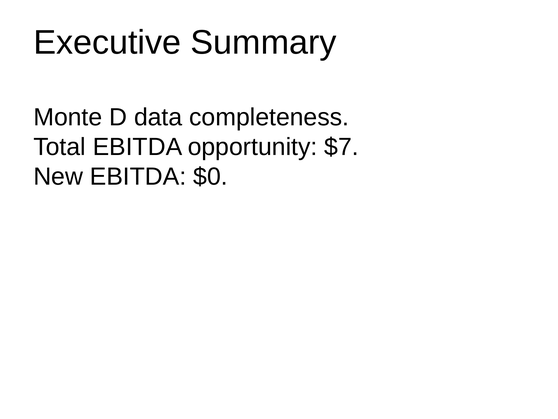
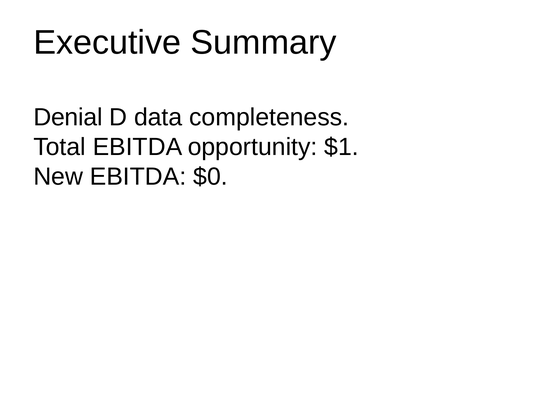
Monte: Monte -> Denial (68, 117)
$7: $7 -> $1 (341, 147)
